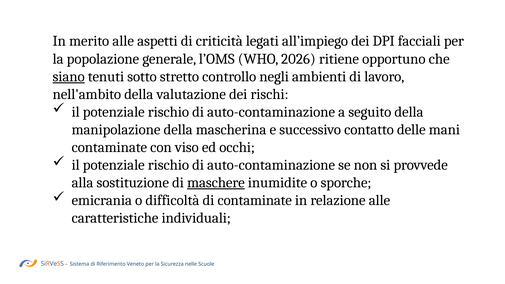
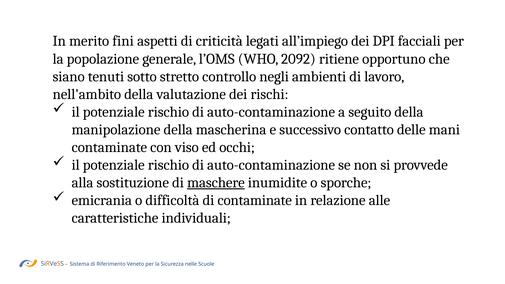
merito alle: alle -> fini (123, 41)
2026: 2026 -> 2092 (298, 59)
siano underline: present -> none (69, 77)
